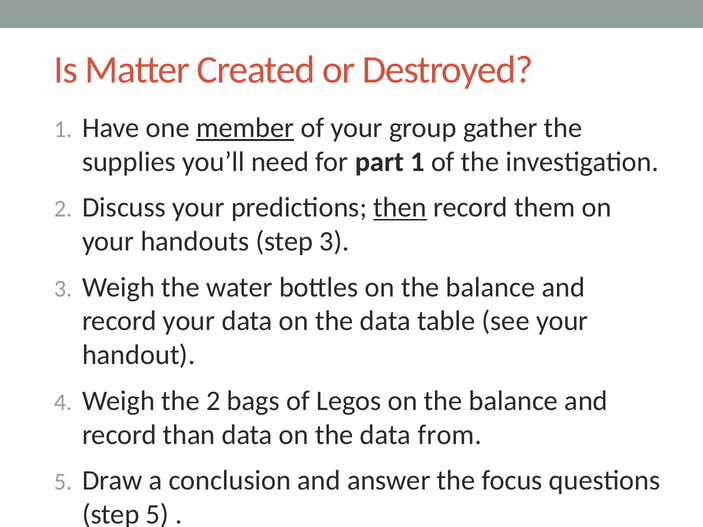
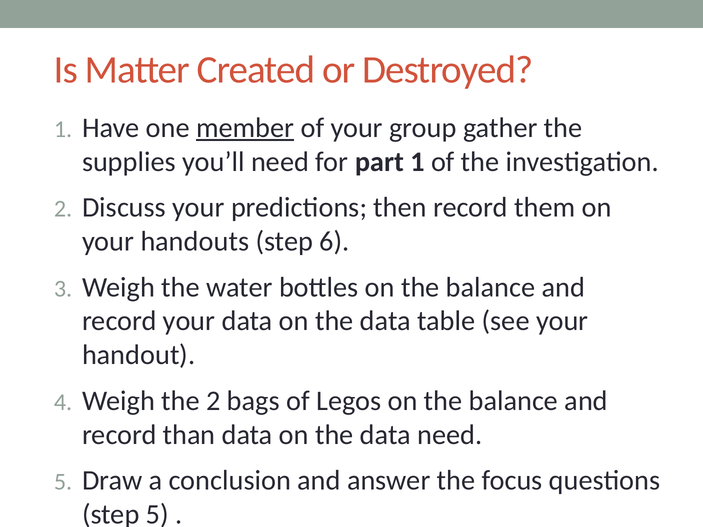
then underline: present -> none (400, 208)
step 3: 3 -> 6 (334, 242)
data from: from -> need (450, 435)
